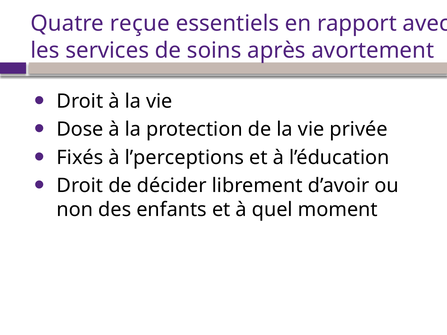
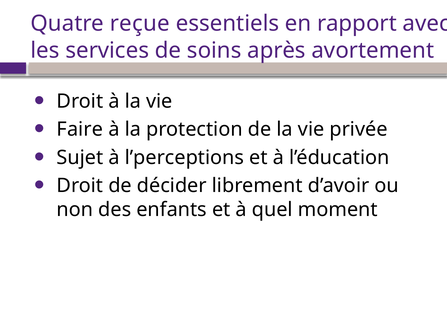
Dose: Dose -> Faire (80, 129)
Fixés: Fixés -> Sujet (80, 158)
